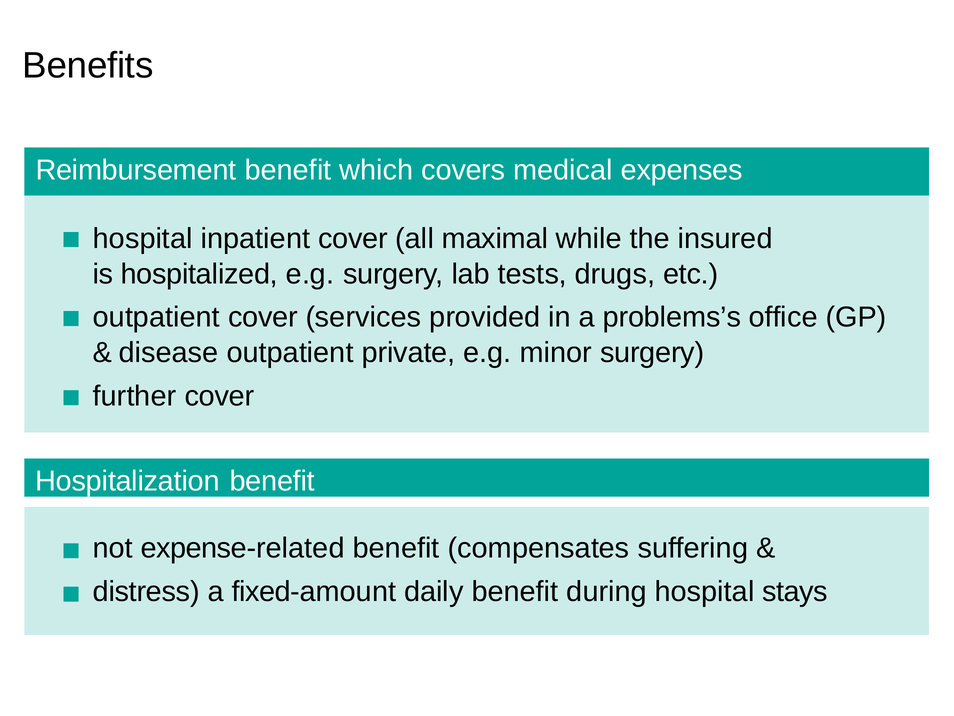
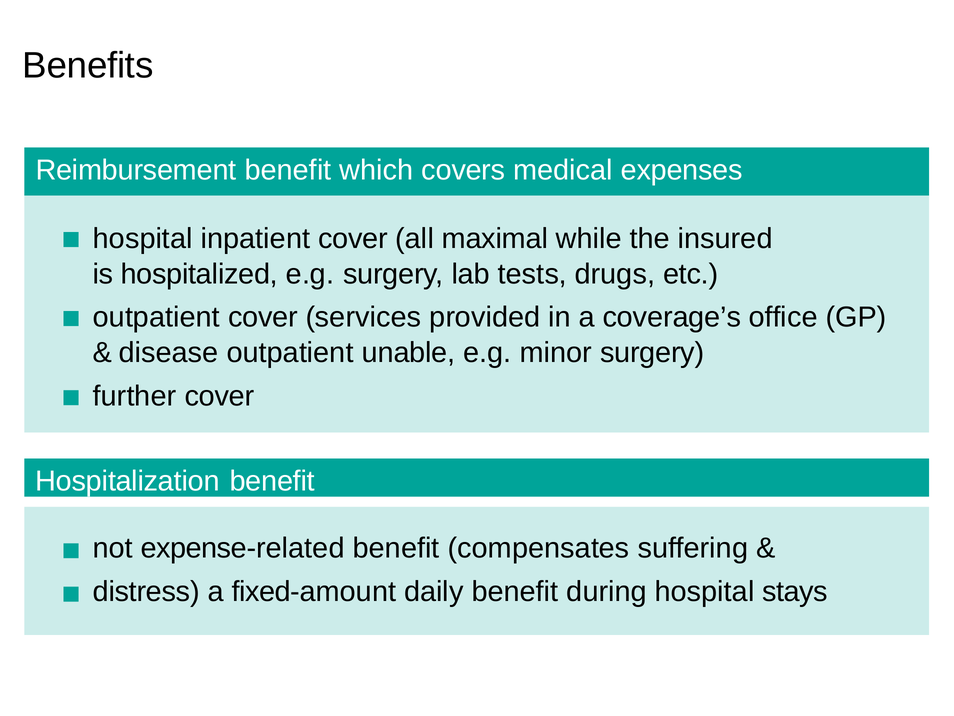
problems’s: problems’s -> coverage’s (672, 317)
private: private -> unable (409, 353)
